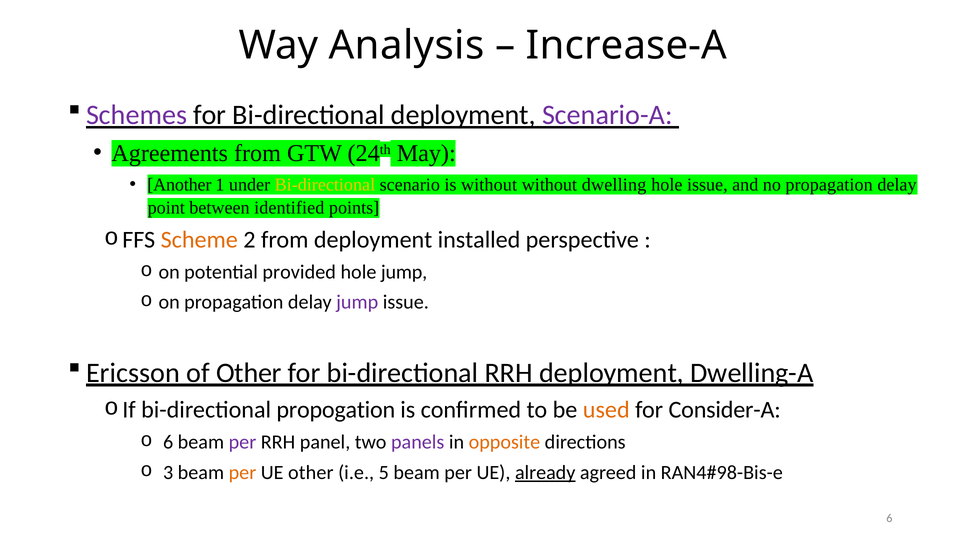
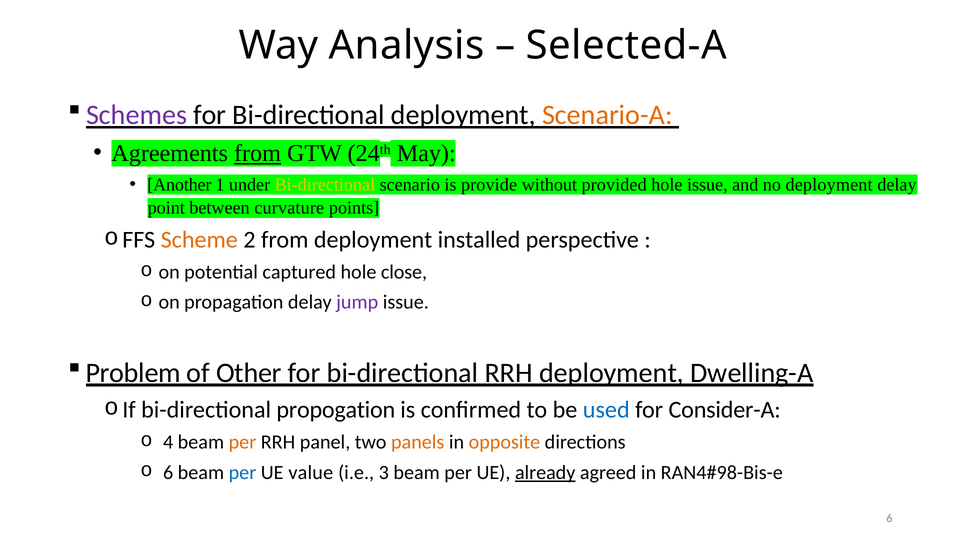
Increase-A: Increase-A -> Selected-A (626, 45)
Scenario-A colour: purple -> orange (607, 115)
from underline: none -> present (257, 153)
is without: without -> provide (489, 185)
dwelling: dwelling -> provided (614, 185)
no propagation: propagation -> deployment (829, 185)
identified: identified -> curvature (289, 208)
provided: provided -> captured (299, 272)
hole jump: jump -> close (404, 272)
Ericsson: Ericsson -> Problem (133, 373)
used colour: orange -> blue (606, 410)
6: 6 -> 4 (168, 443)
per colour: purple -> orange (242, 443)
panels colour: purple -> orange (418, 443)
3: 3 -> 6 (168, 473)
per colour: orange -> blue (242, 473)
UE other: other -> value (311, 473)
5: 5 -> 3 (384, 473)
